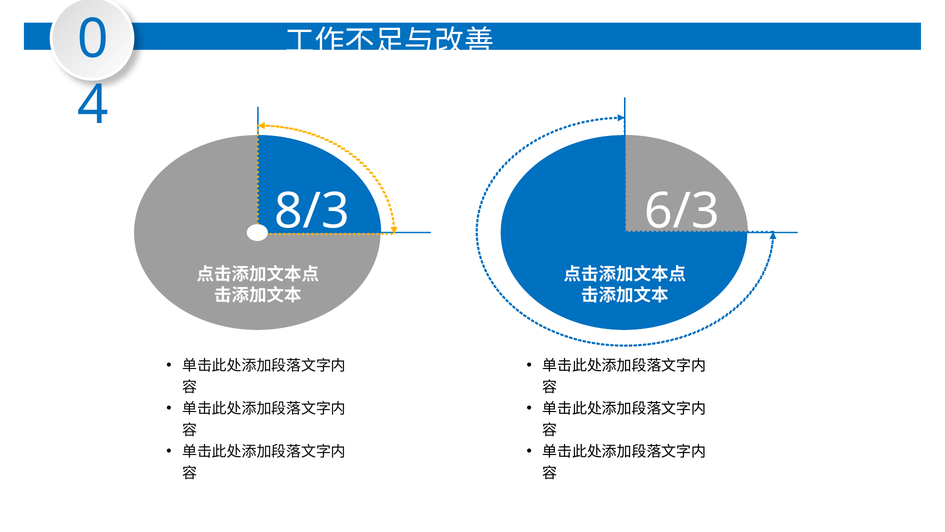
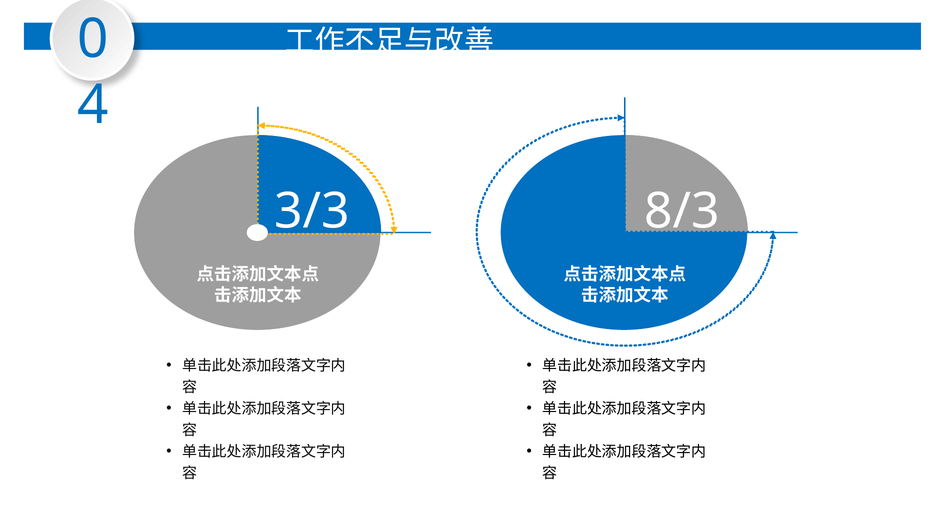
8/3: 8/3 -> 3/3 (312, 211)
6/3: 6/3 -> 8/3 (682, 211)
